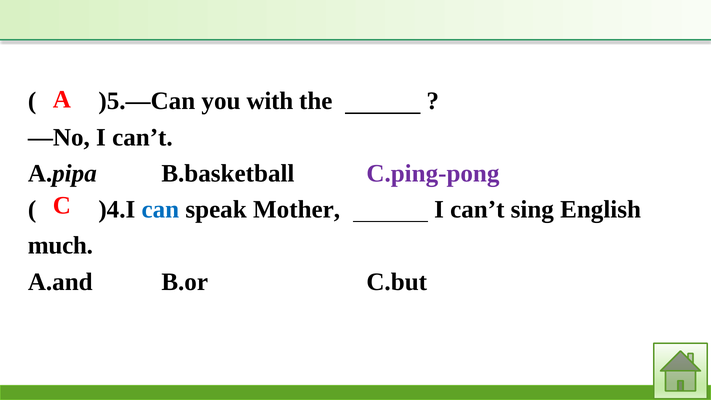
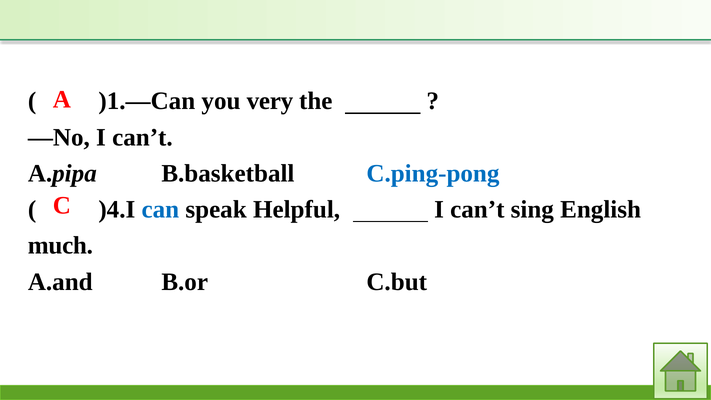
)5.—Can: )5.—Can -> )1.—Can (147, 101)
with: with -> very (270, 101)
C.ping-pong colour: purple -> blue (433, 173)
Mother: Mother -> Helpful (297, 209)
